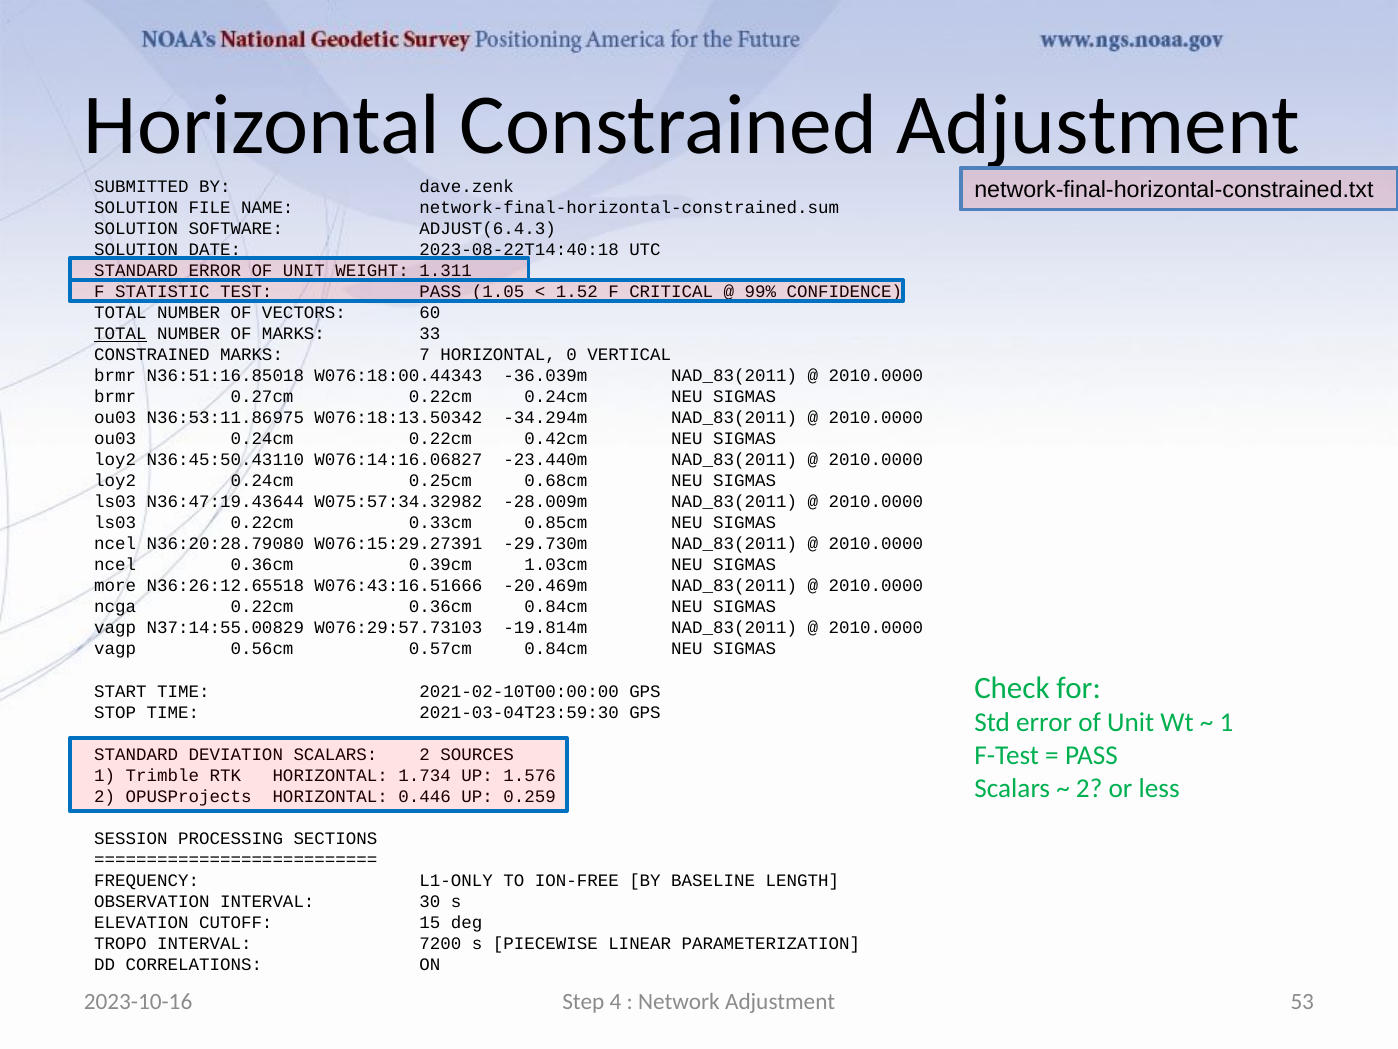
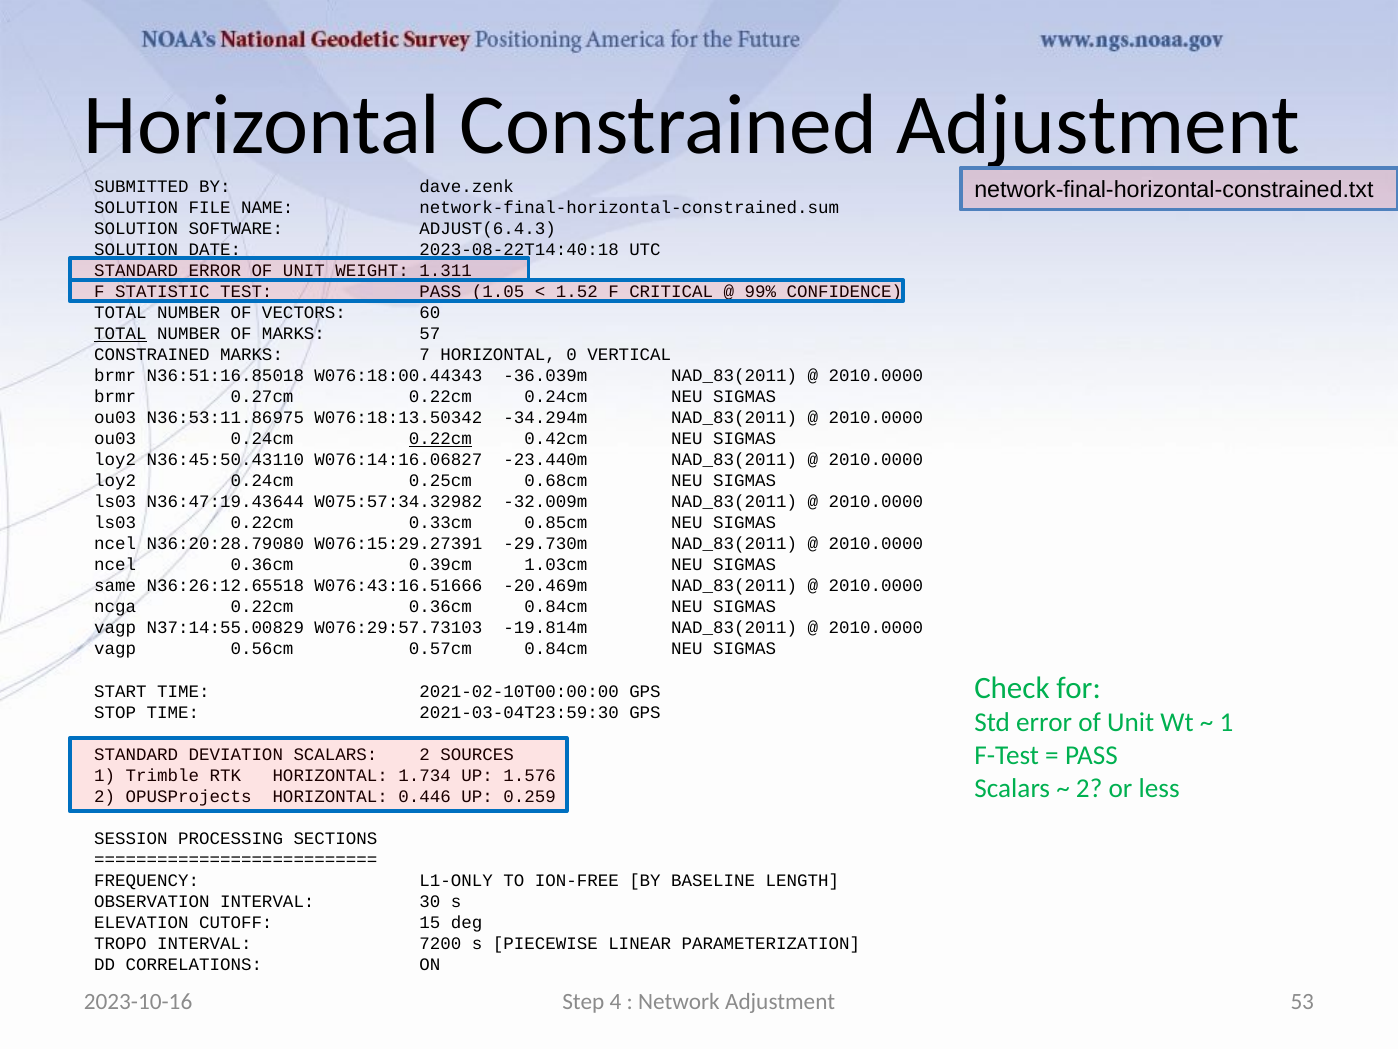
33: 33 -> 57 (430, 333)
0.22cm underline: none -> present (440, 439)
-28.009m: -28.009m -> -32.009m (545, 502)
more: more -> same (115, 586)
